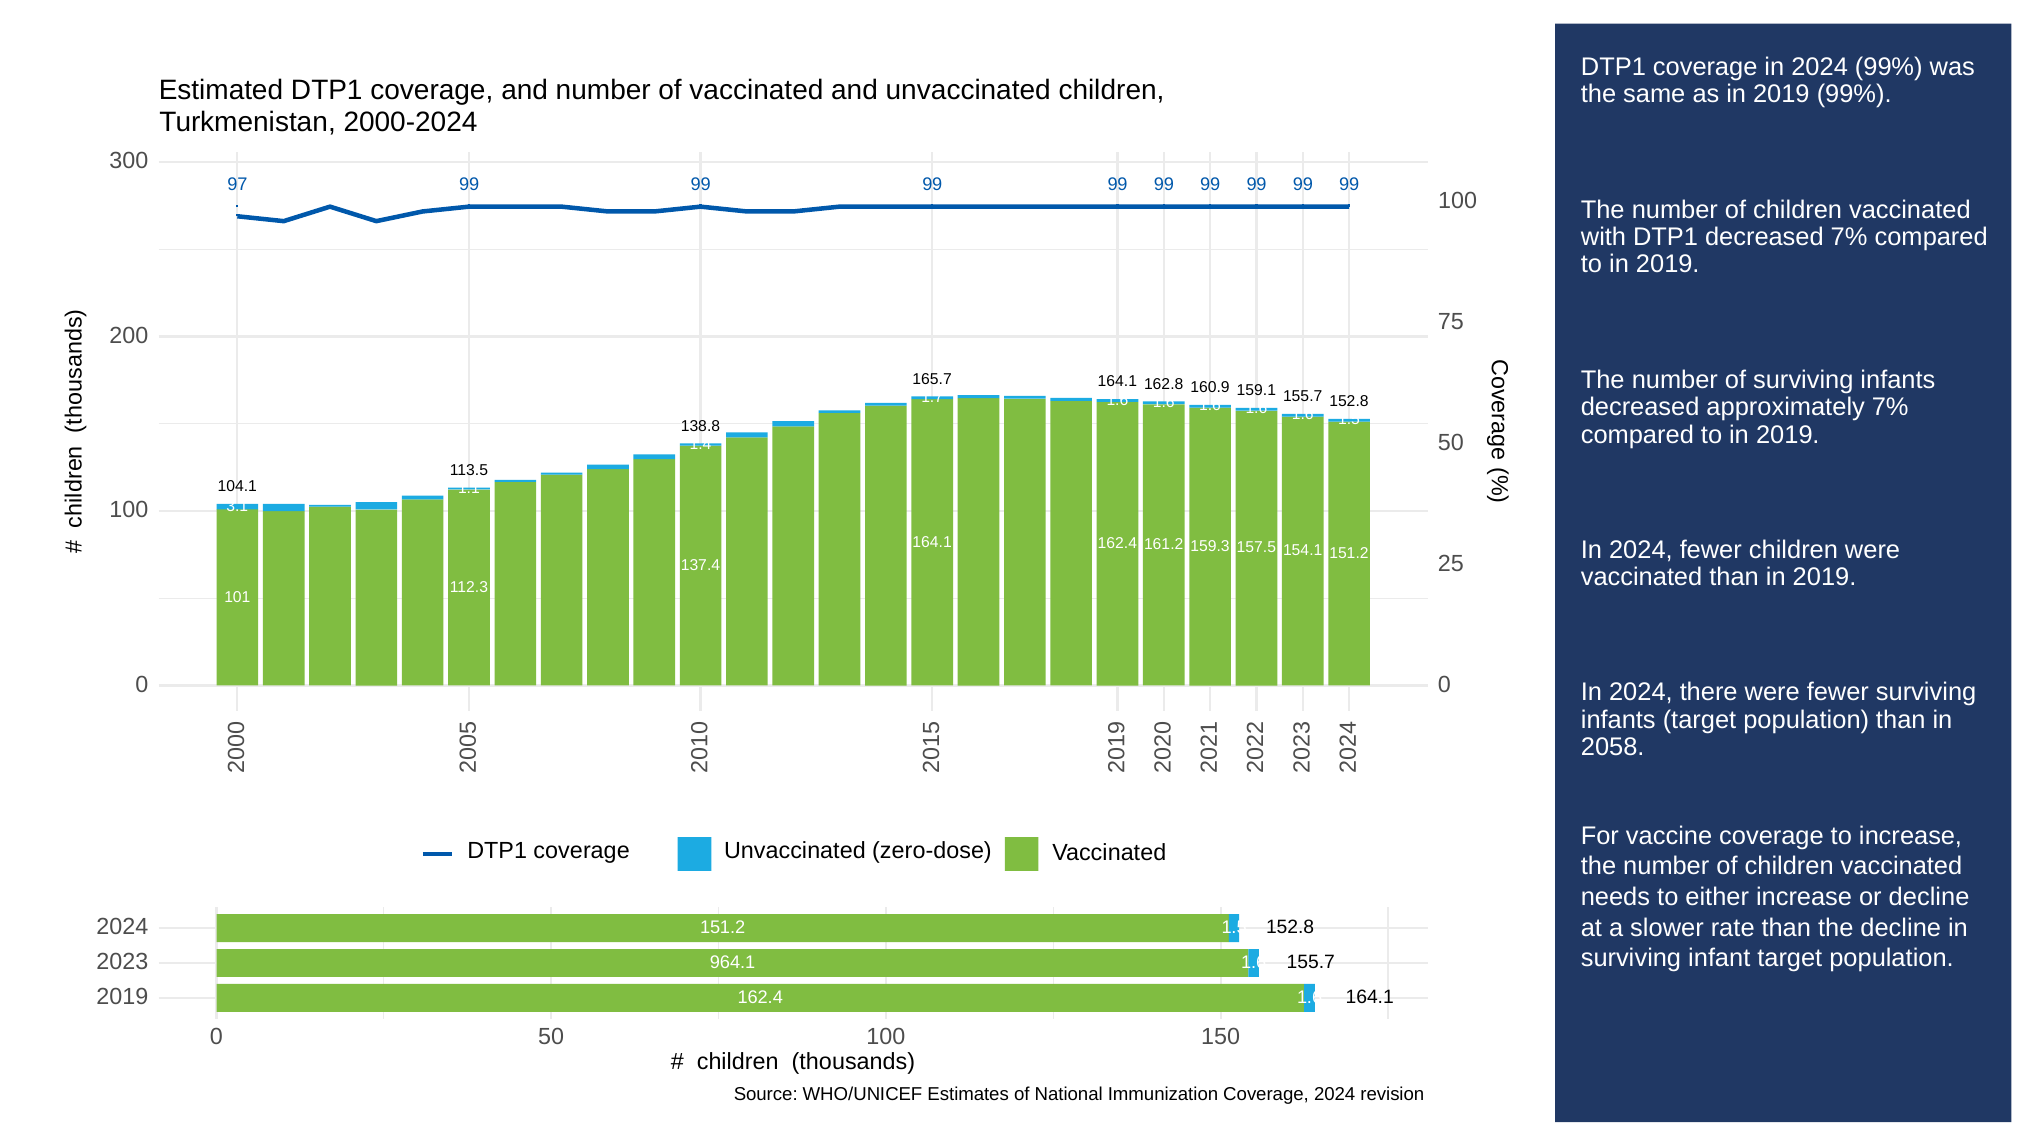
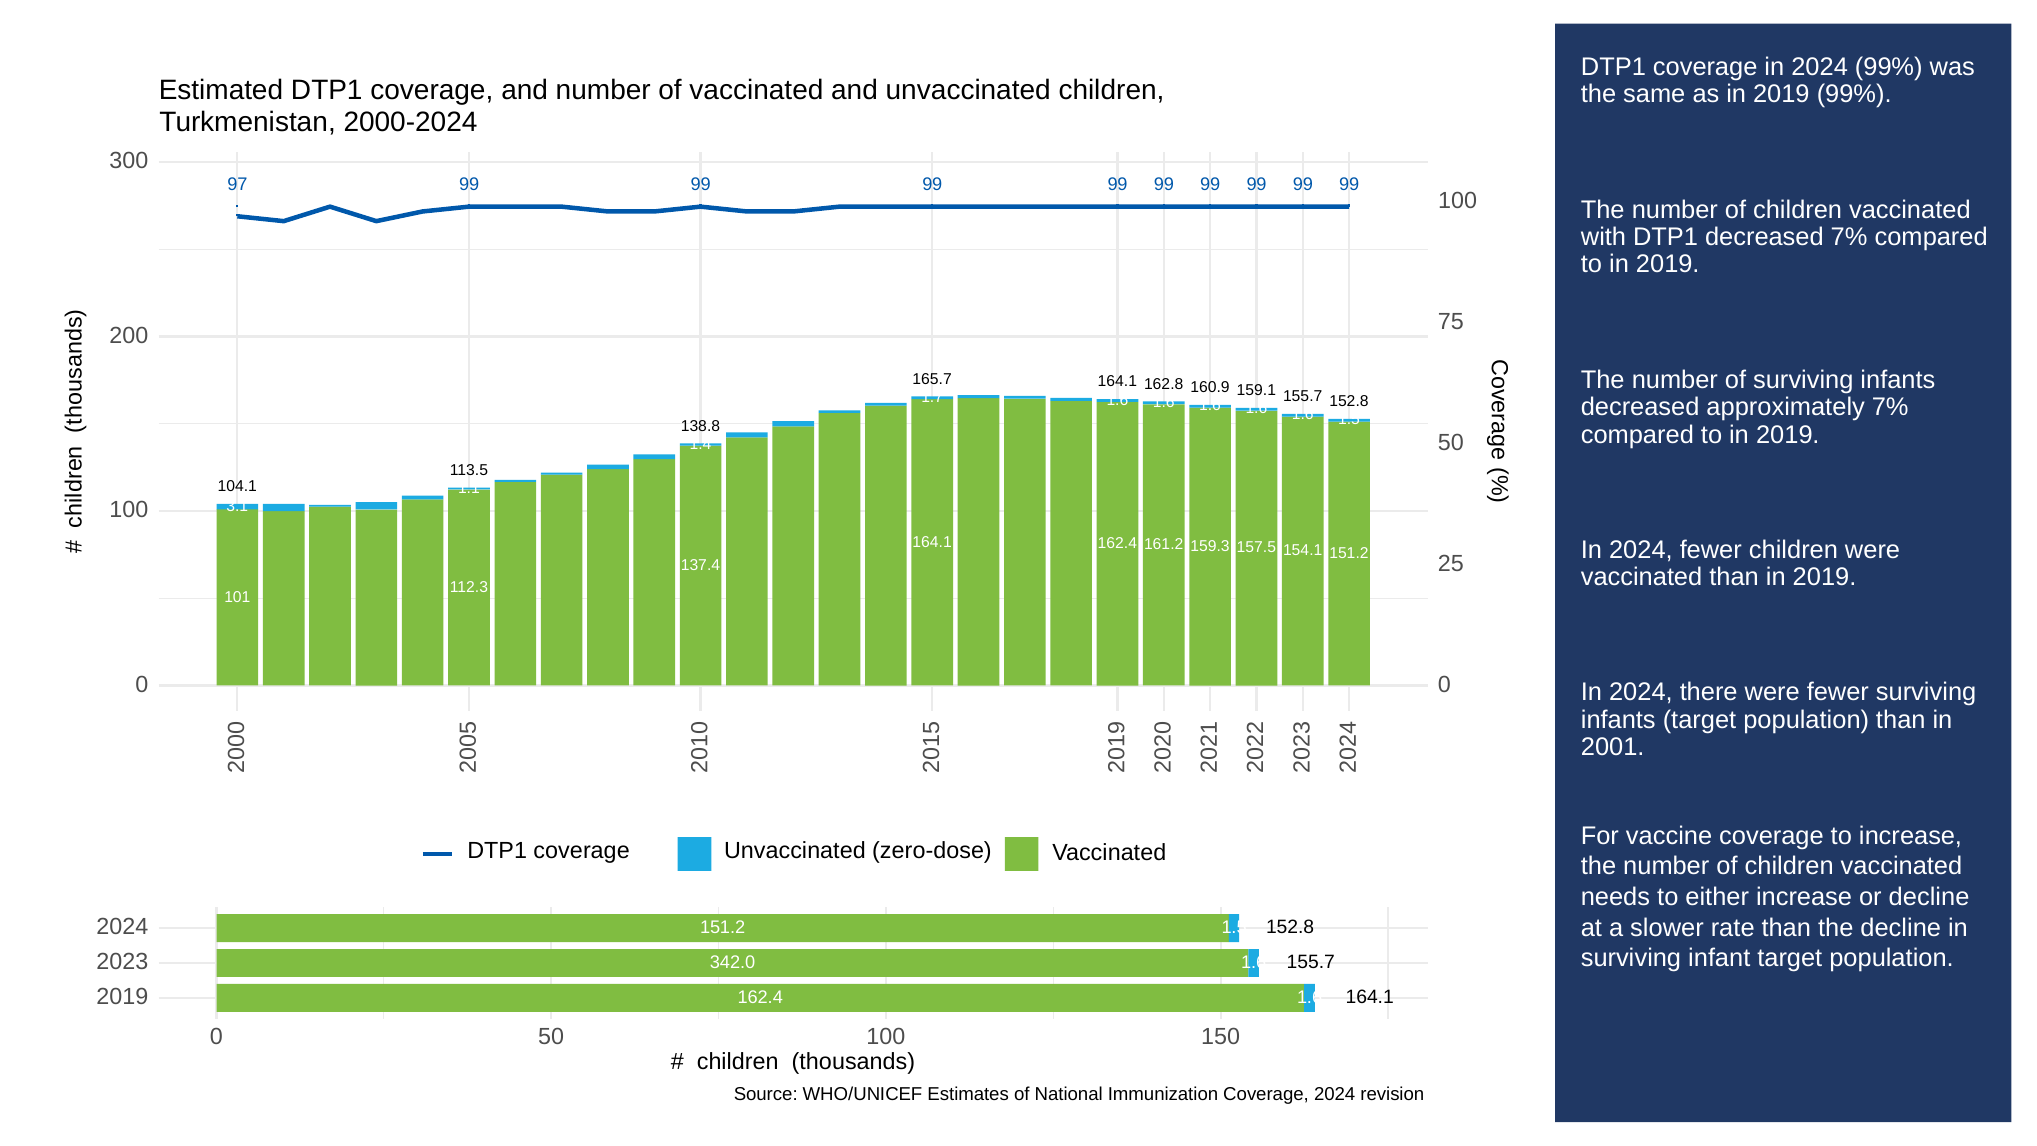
2058: 2058 -> 2001 (1613, 747)
964.1: 964.1 -> 342.0 (733, 962)
